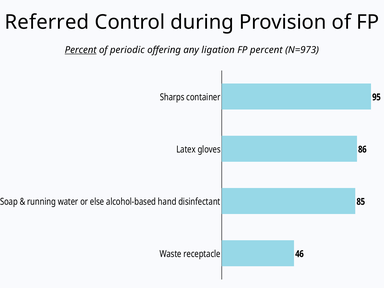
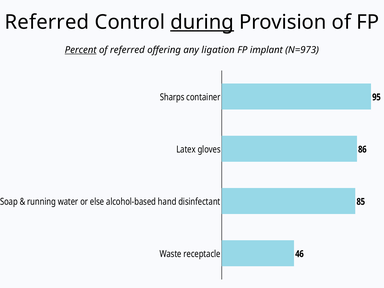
during underline: none -> present (202, 22)
of periodic: periodic -> referred (127, 50)
FP percent: percent -> implant (266, 50)
